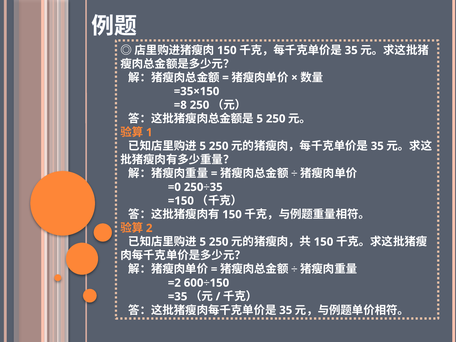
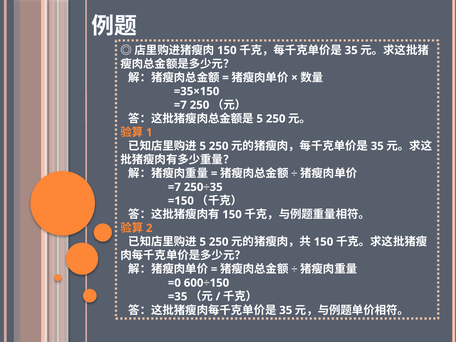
=8: =8 -> =7 (180, 105)
=0: =0 -> =7 (174, 187)
=2: =2 -> =0 (174, 283)
